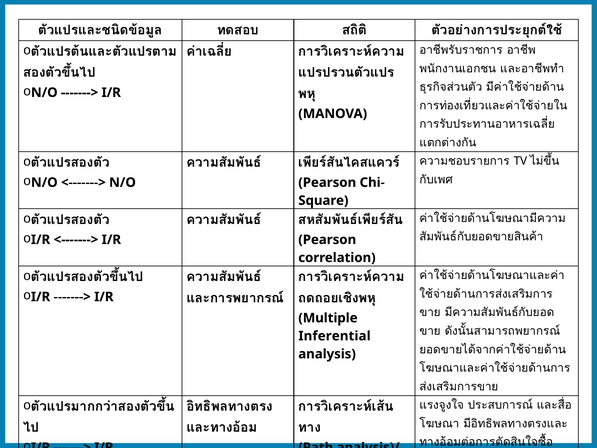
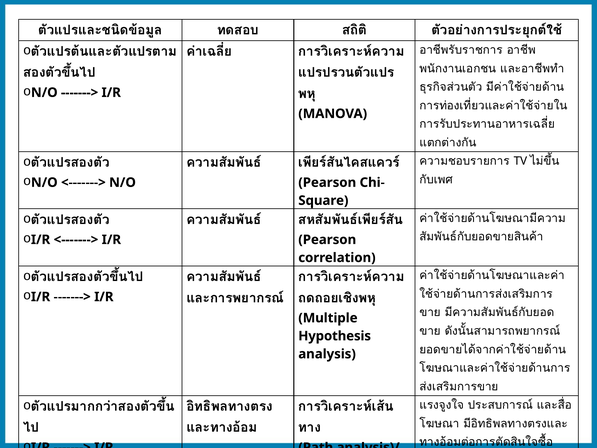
Inferential: Inferential -> Hypothesis (335, 336)
